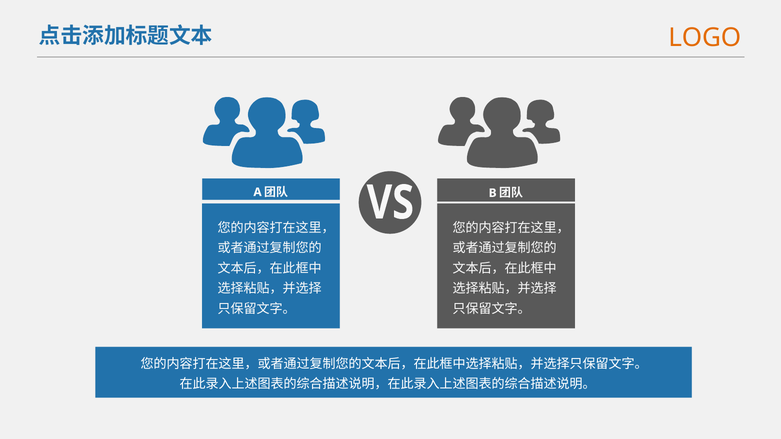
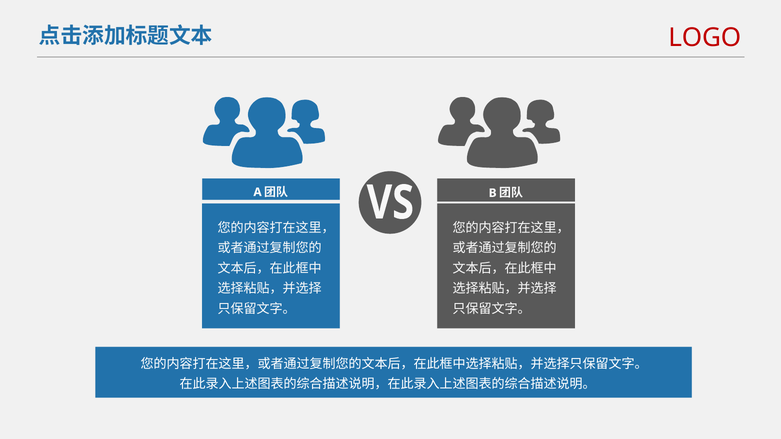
LOGO colour: orange -> red (705, 38)
